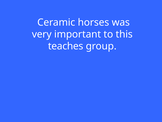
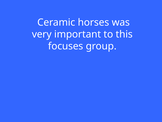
teaches: teaches -> focuses (66, 46)
